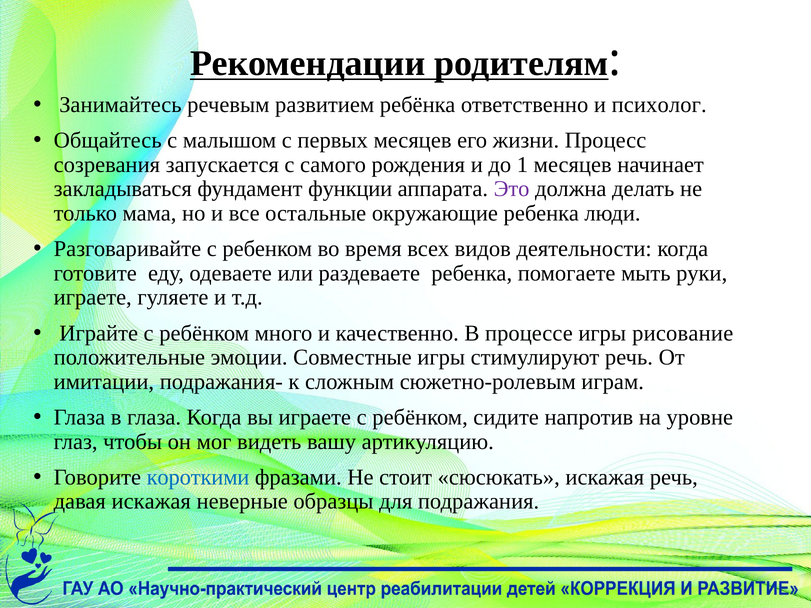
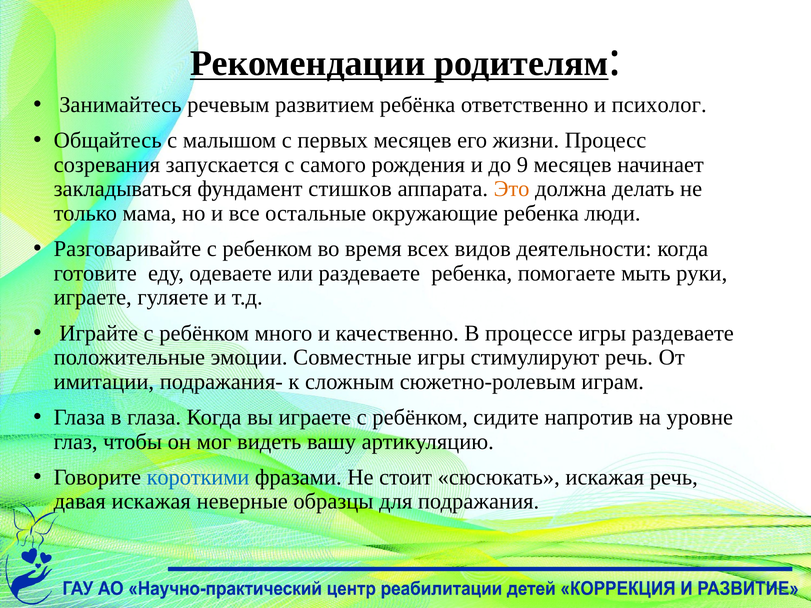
1: 1 -> 9 (522, 165)
функции: функции -> стишков (350, 189)
Это colour: purple -> orange (512, 189)
игры рисование: рисование -> раздеваете (683, 333)
